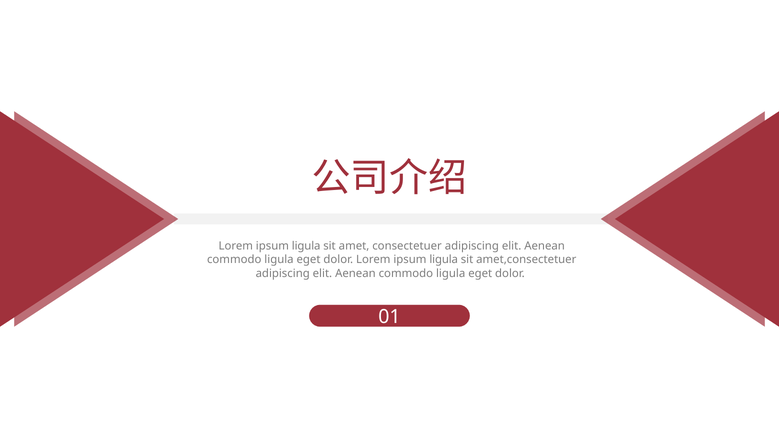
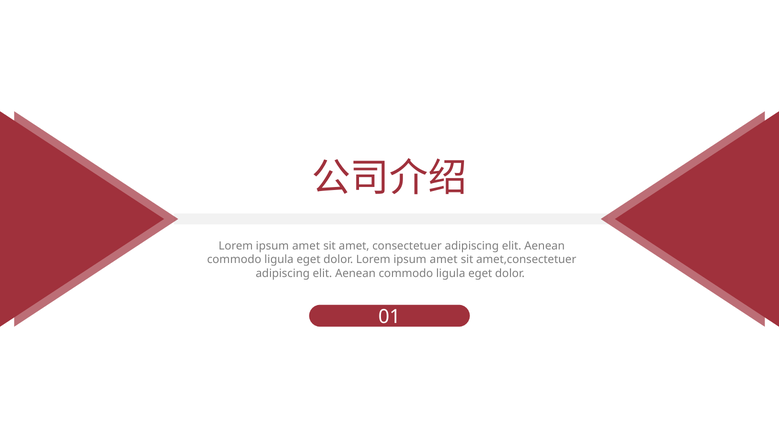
ligula: ligula -> amet (306, 246)
dolor Lorem ipsum ligula: ligula -> amet (444, 260)
